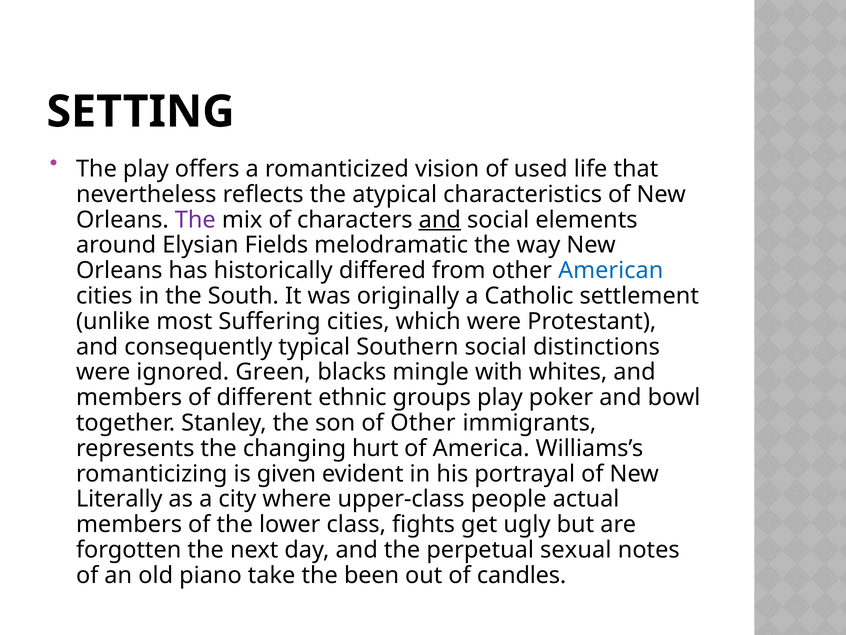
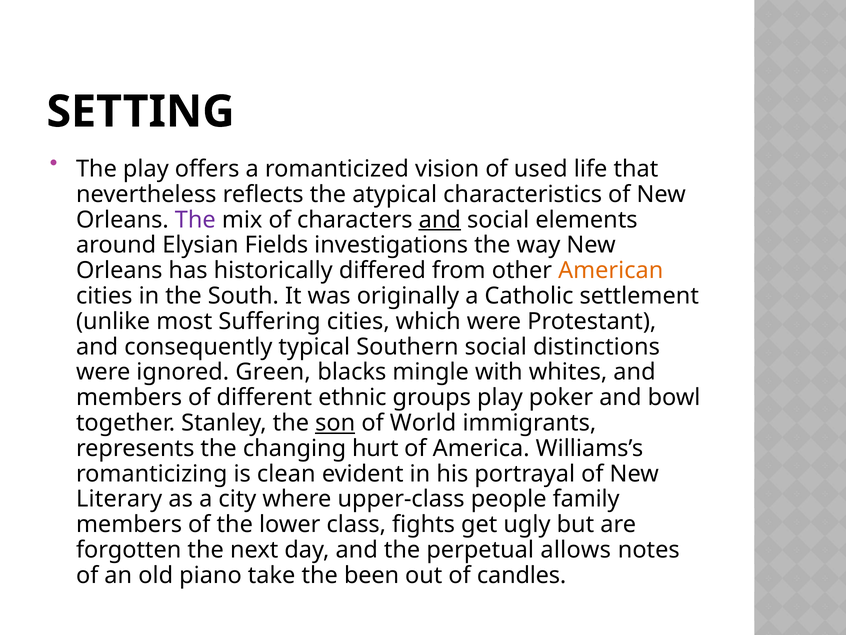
melodramatic: melodramatic -> investigations (391, 245)
American colour: blue -> orange (611, 270)
son underline: none -> present (335, 423)
of Other: Other -> World (423, 423)
given: given -> clean (286, 473)
Literally: Literally -> Literary (119, 499)
actual: actual -> family (586, 499)
sexual: sexual -> allows (576, 550)
